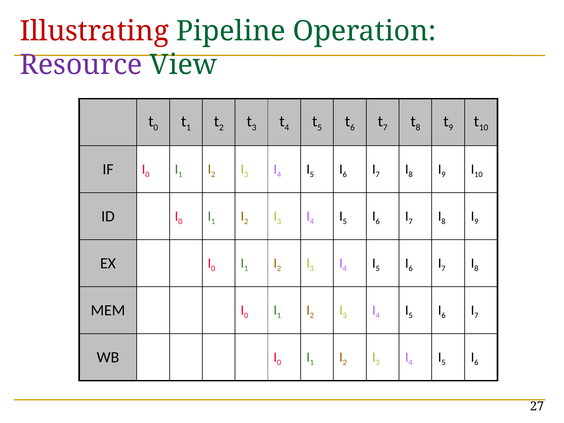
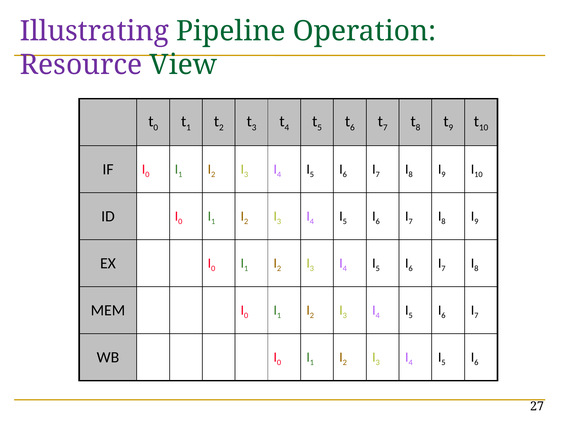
Illustrating colour: red -> purple (94, 31)
